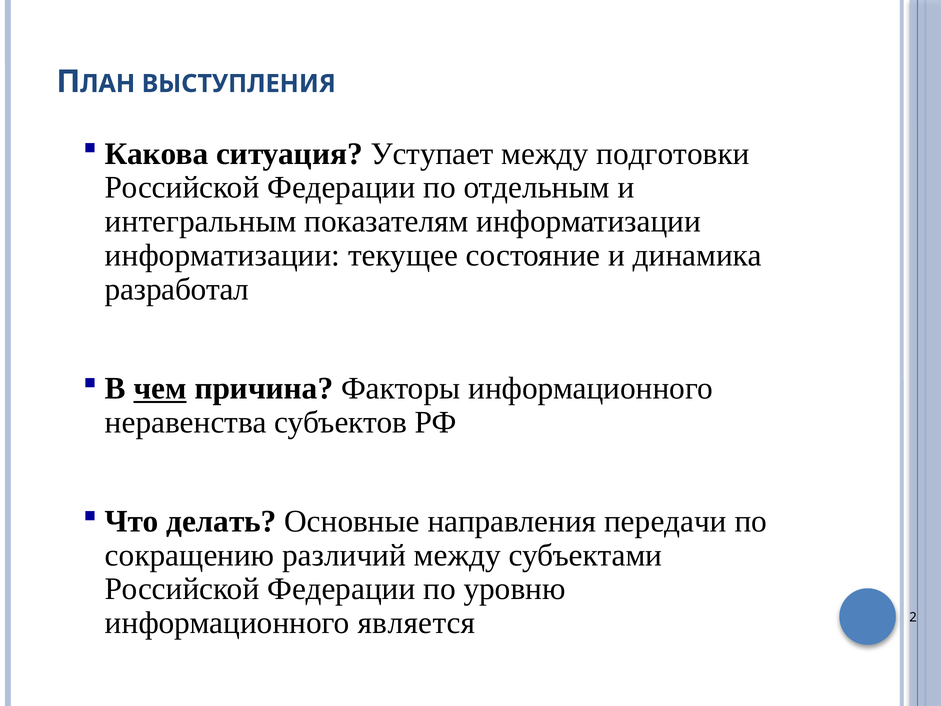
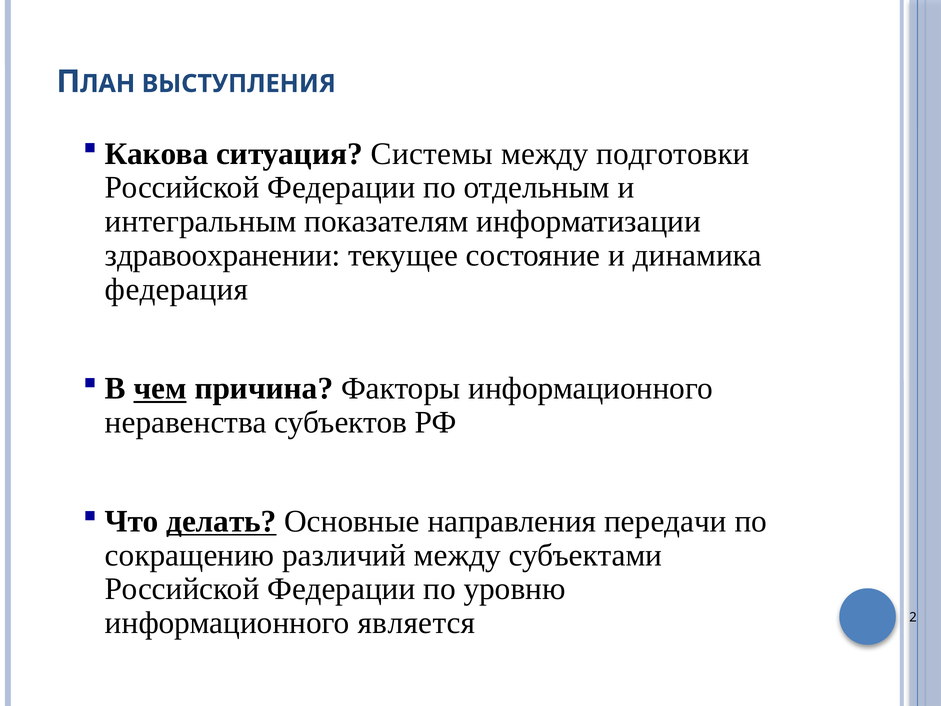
Уступает: Уступает -> Системы (432, 154)
информатизации: информатизации -> здравоохранении (223, 255)
разработал: разработал -> федерация (177, 289)
делать underline: none -> present (221, 521)
